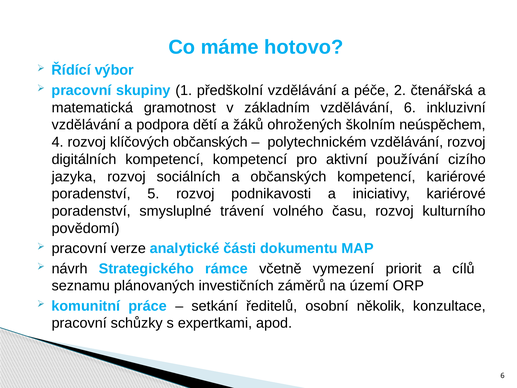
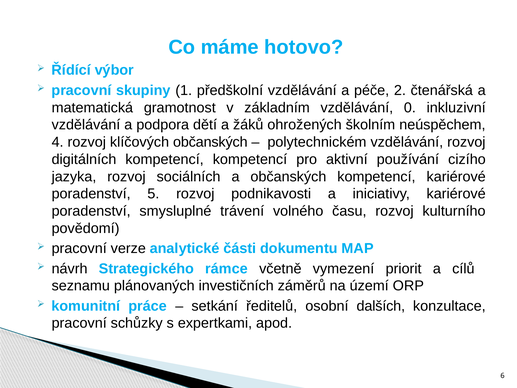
vzdělávání 6: 6 -> 0 (410, 108)
několik: několik -> dalších (381, 306)
